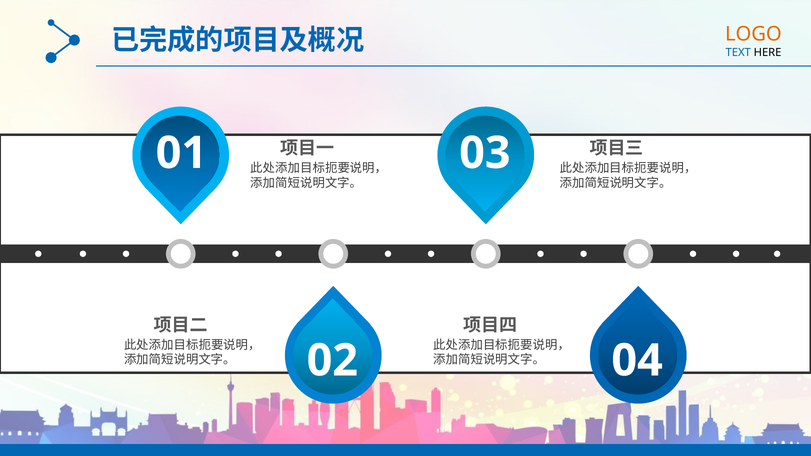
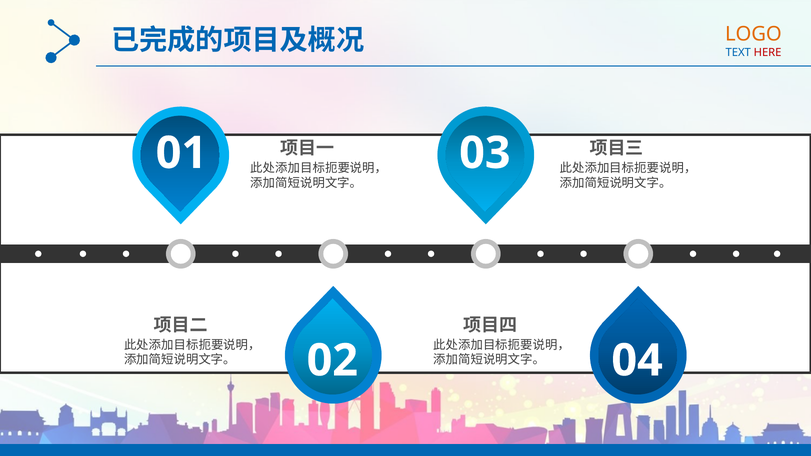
HERE colour: black -> red (768, 52)
